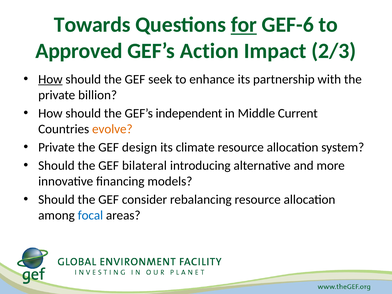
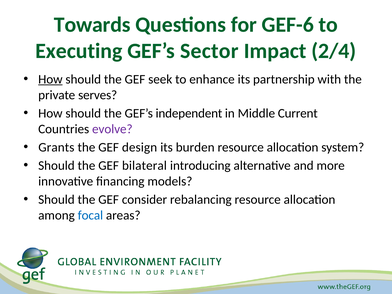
for underline: present -> none (244, 25)
Approved: Approved -> Executing (79, 51)
Action: Action -> Sector (209, 51)
2/3: 2/3 -> 2/4 (334, 51)
billion: billion -> serves (98, 95)
evolve colour: orange -> purple (112, 129)
Private: Private -> Grants (56, 147)
climate: climate -> burden (195, 147)
